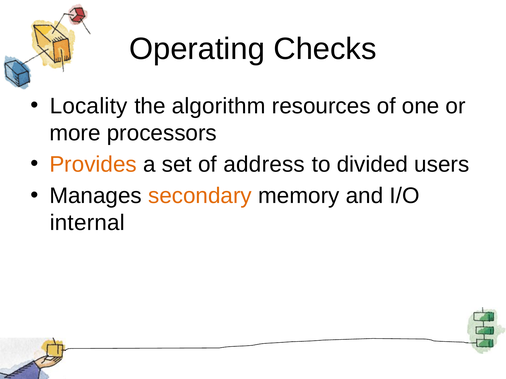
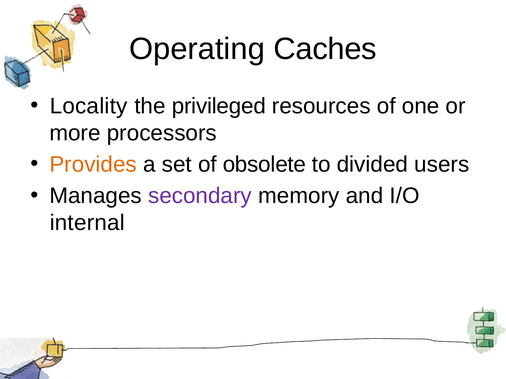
Checks: Checks -> Caches (325, 49)
algorithm: algorithm -> privileged (219, 106)
address: address -> obsolete (264, 165)
secondary colour: orange -> purple (200, 196)
